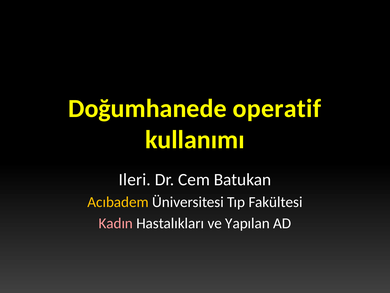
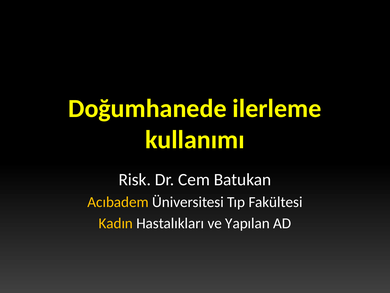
operatif: operatif -> ilerleme (277, 108)
Ileri: Ileri -> Risk (135, 179)
Kadın colour: pink -> yellow (116, 223)
